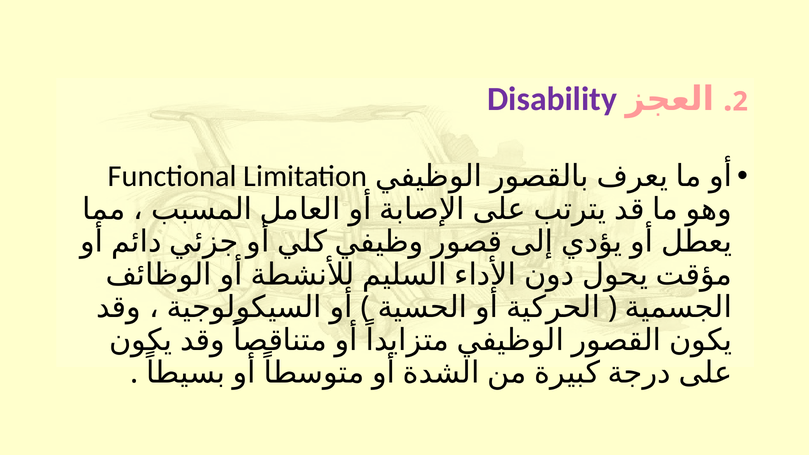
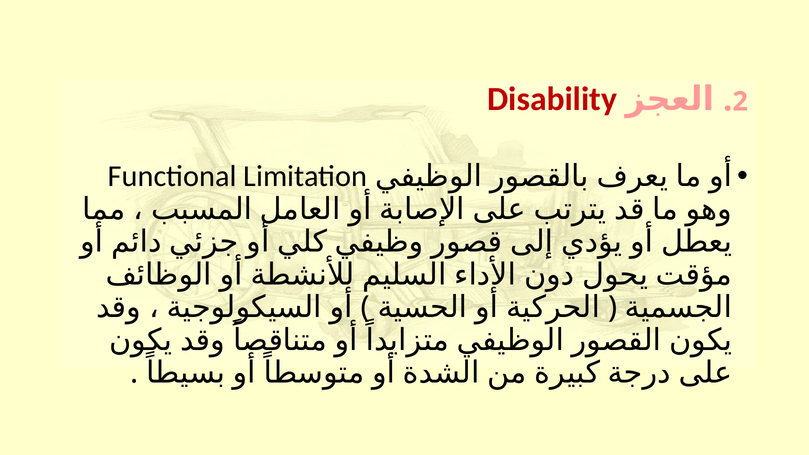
Disability colour: purple -> red (552, 99)
